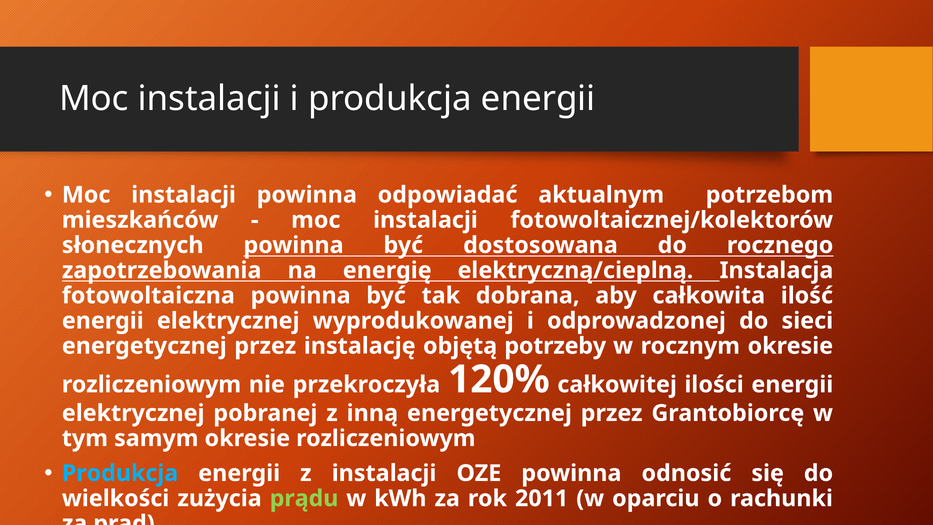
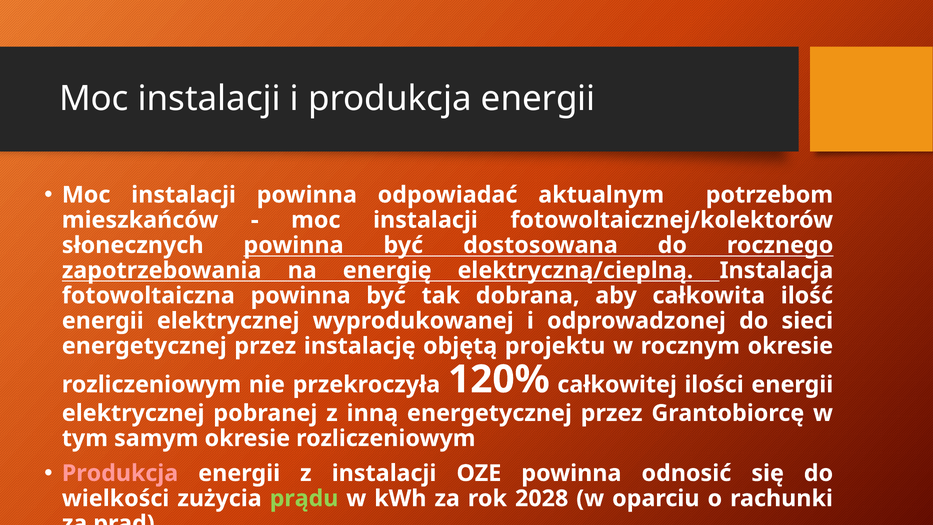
potrzeby: potrzeby -> projektu (555, 346)
Produkcja colour: light blue -> pink (120, 473)
2011: 2011 -> 2028 (542, 498)
